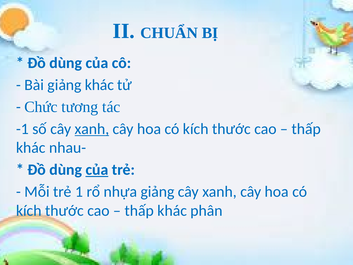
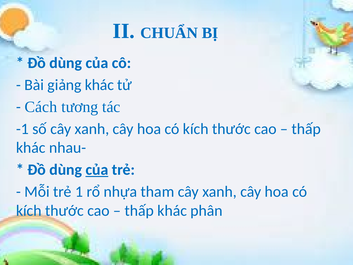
Chức: Chức -> Cách (41, 107)
xanh underline: present -> none (92, 129)
nhựa giảng: giảng -> tham (157, 192)
